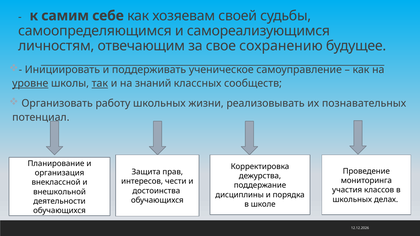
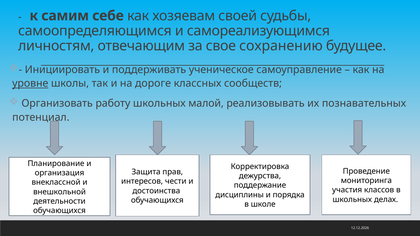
так underline: present -> none (100, 84)
знаний: знаний -> дороге (153, 84)
жизни: жизни -> малой (206, 104)
